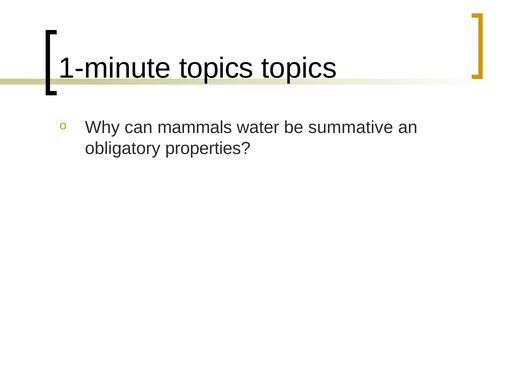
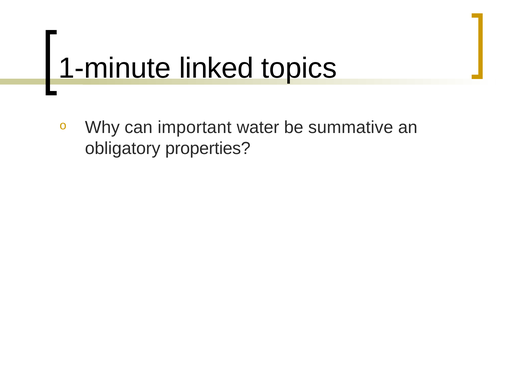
1-minute topics: topics -> linked (216, 68)
mammals: mammals -> important (195, 127)
